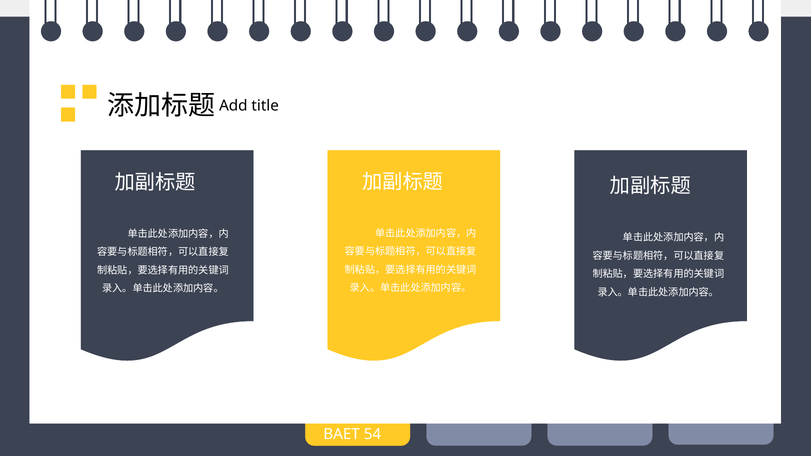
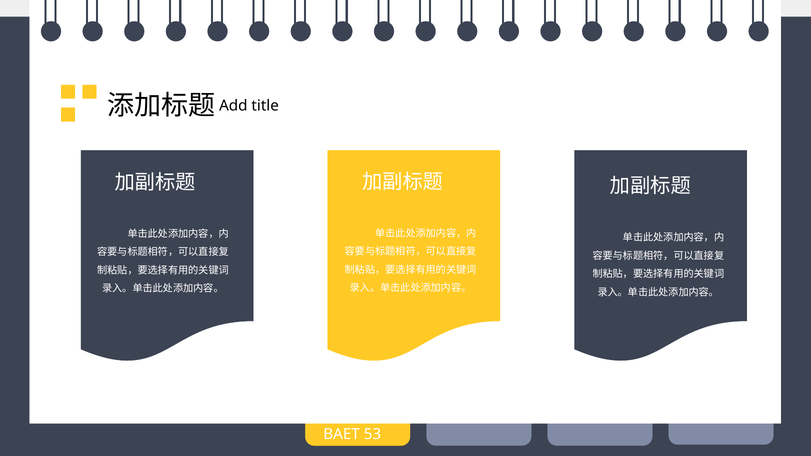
54: 54 -> 53 (372, 434)
